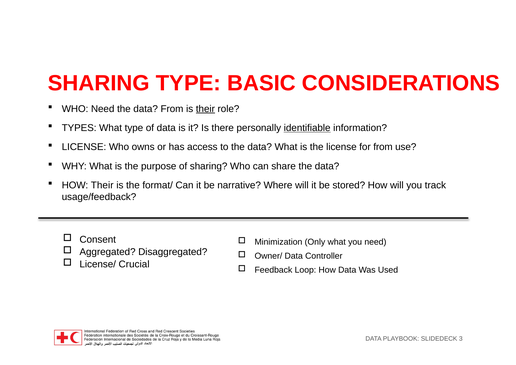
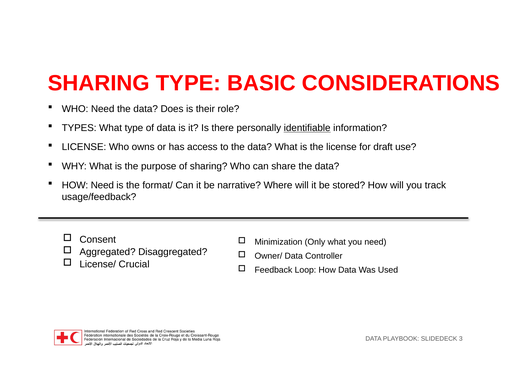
data From: From -> Does (172, 109)
their underline: present -> none (205, 109)
for from: from -> draft (383, 147)
HOW Their: Their -> Need (102, 185)
